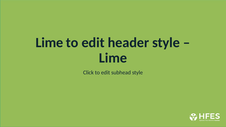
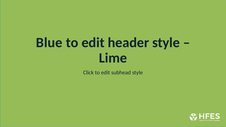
Lime: Lime -> Blue (49, 43)
